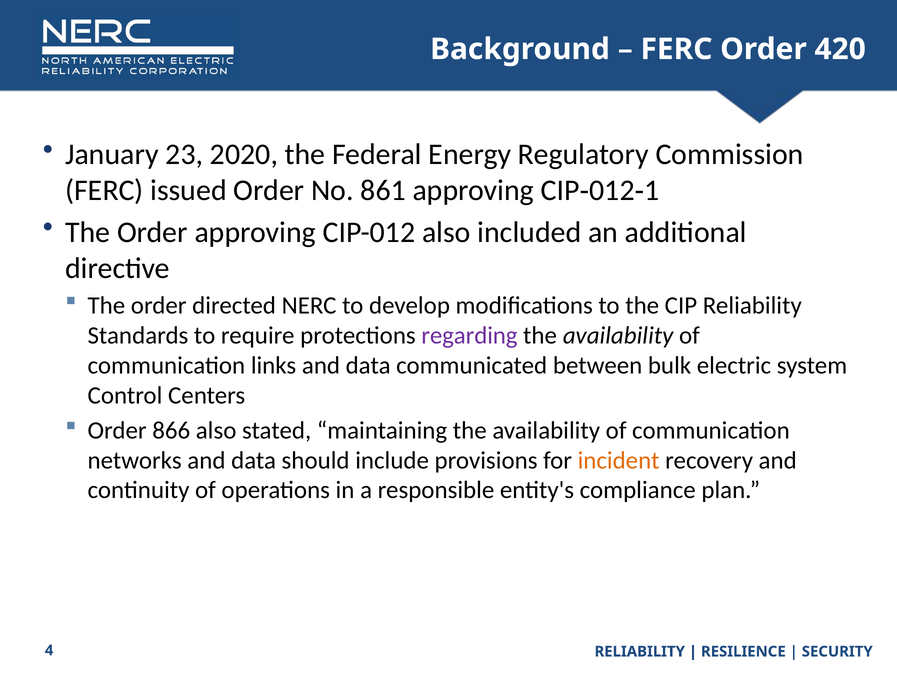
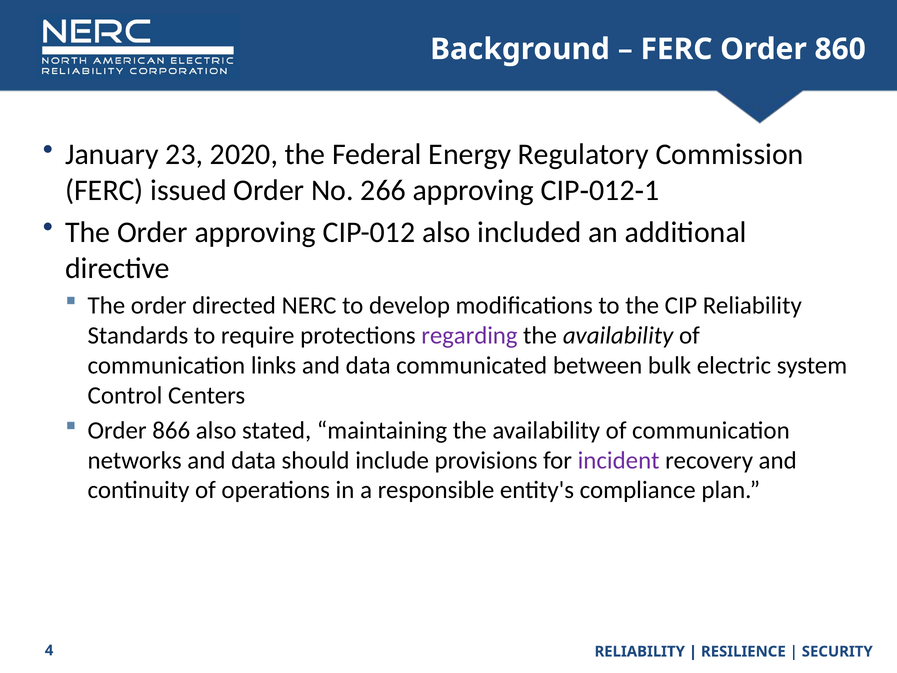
420: 420 -> 860 (840, 49)
861: 861 -> 266 (383, 190)
incident colour: orange -> purple (619, 460)
